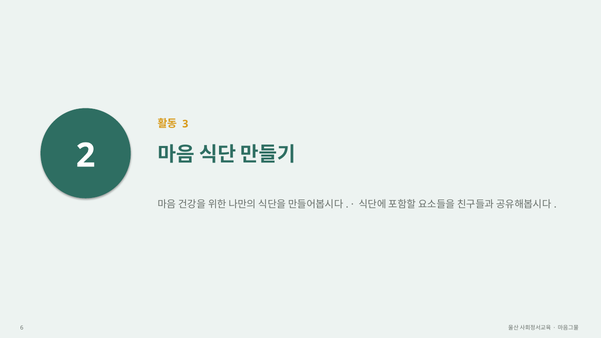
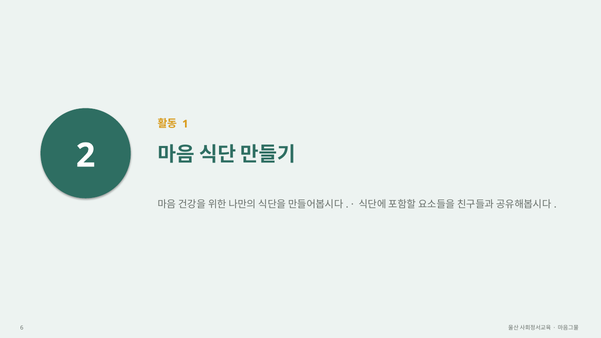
3: 3 -> 1 (185, 124)
